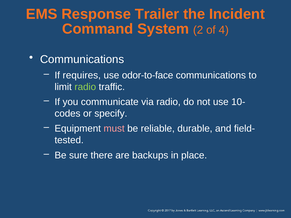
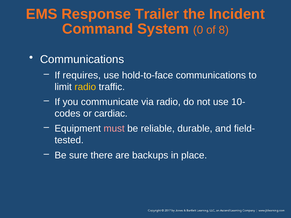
2: 2 -> 0 (198, 30)
4: 4 -> 8 (224, 30)
odor-to-face: odor-to-face -> hold-to-face (148, 75)
radio colour: light green -> yellow (85, 87)
specify: specify -> cardiac (111, 114)
